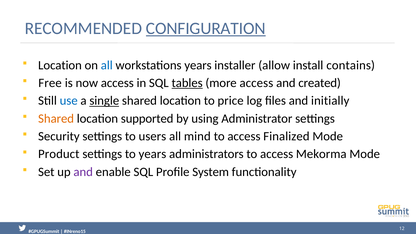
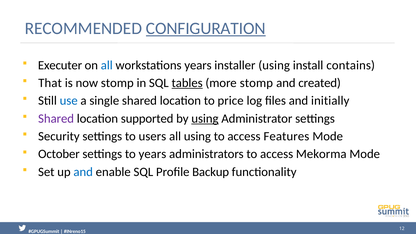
Location: Location -> Executer (60, 65)
installer allow: allow -> using (274, 65)
Free: Free -> That (50, 83)
now access: access -> stomp (117, 83)
more access: access -> stomp (256, 83)
single underline: present -> none (104, 101)
Shared colour: orange -> purple (56, 119)
using underline: none -> present (205, 119)
all mind: mind -> using (197, 136)
Finalized: Finalized -> Features (286, 136)
Product: Product -> October (59, 154)
and colour: purple -> blue (83, 172)
System: System -> Backup (211, 172)
